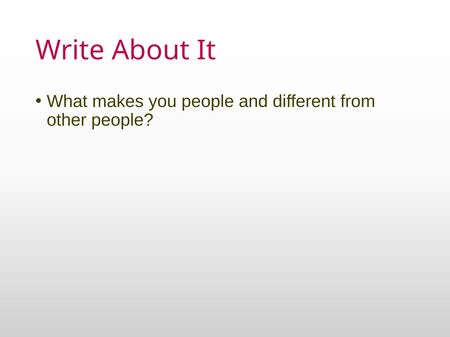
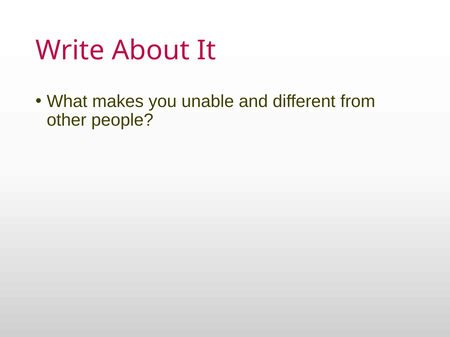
you people: people -> unable (208, 101)
